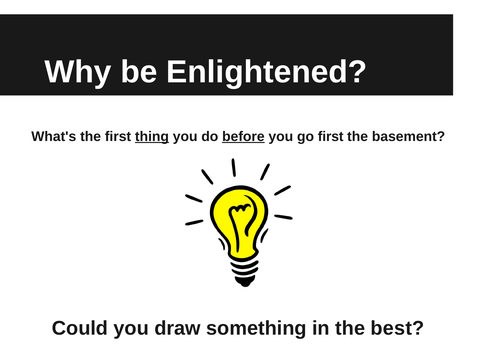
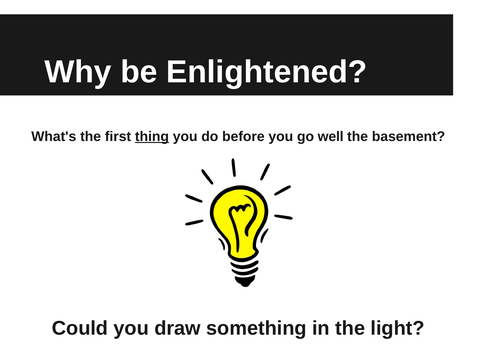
before underline: present -> none (243, 136)
go first: first -> well (331, 136)
best: best -> light (398, 328)
